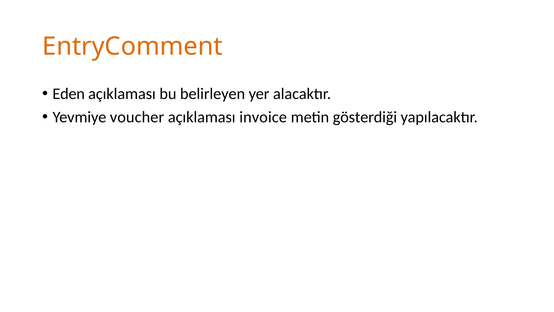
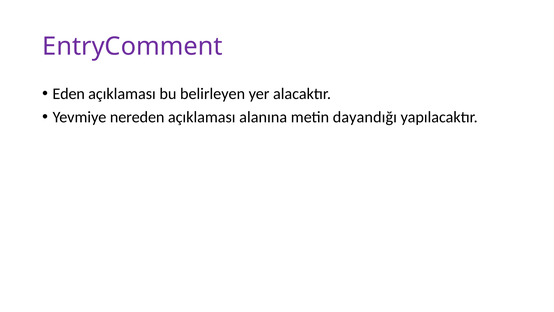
EntryComment colour: orange -> purple (132, 47)
voucher: voucher -> nereden (137, 117)
invoice: invoice -> alanına (263, 117)
gösterdiği: gösterdiği -> dayandığı (365, 117)
